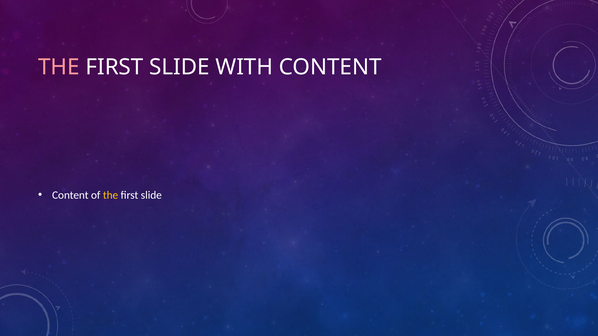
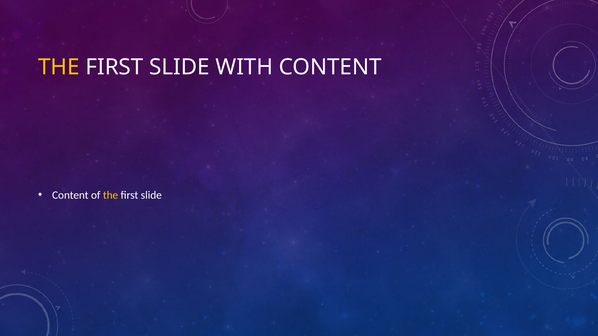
THE colour: pink -> yellow (59, 67)
